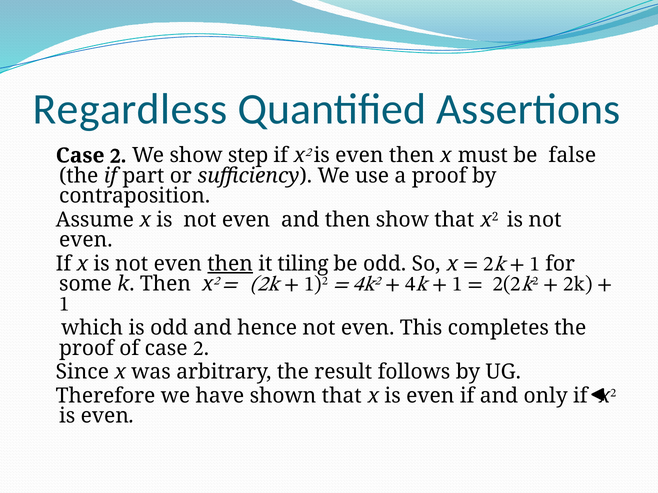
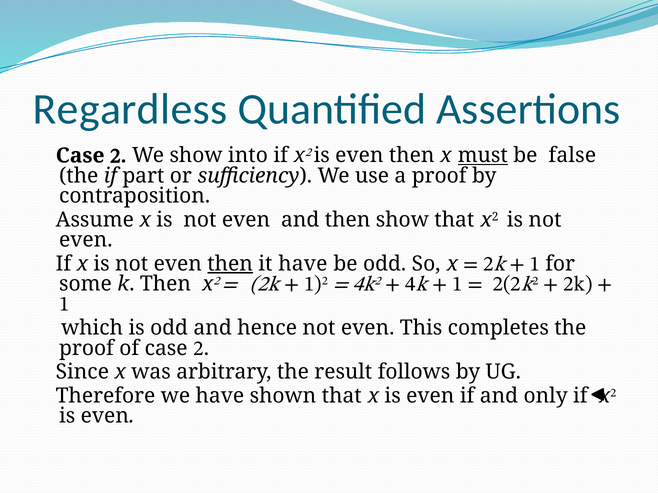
step: step -> into (248, 156)
must underline: none -> present (483, 156)
it tiling: tiling -> have (303, 264)
